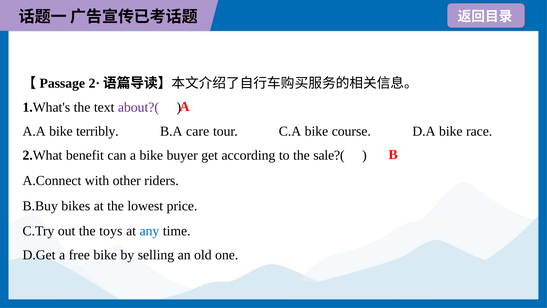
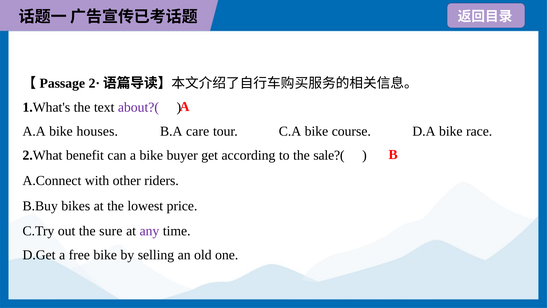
terribly: terribly -> houses (97, 131)
toys: toys -> sure (111, 231)
any colour: blue -> purple (149, 231)
